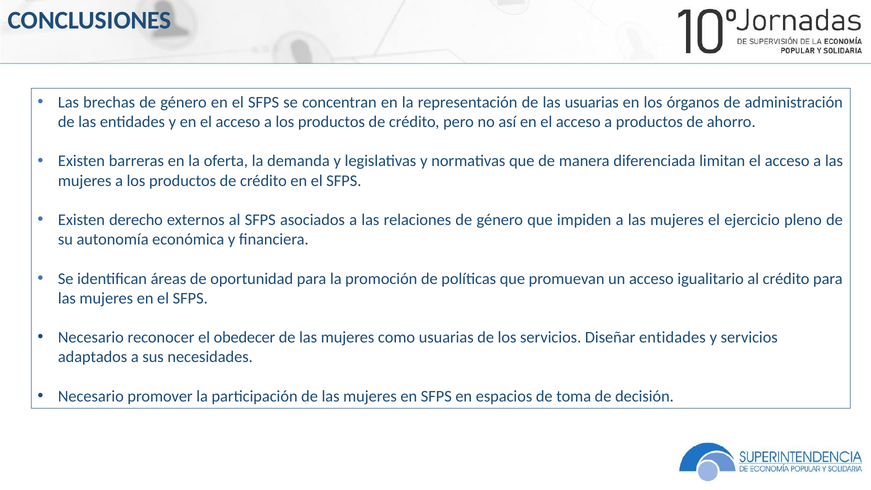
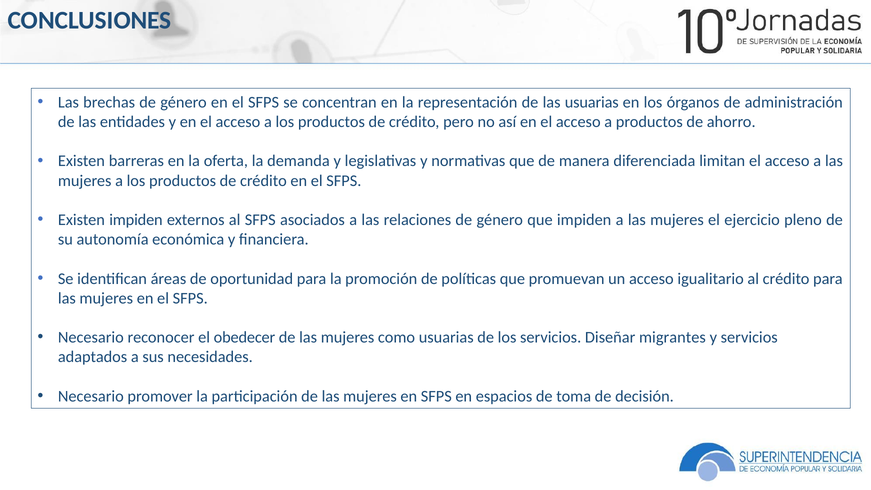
Existen derecho: derecho -> impiden (136, 220)
Diseñar entidades: entidades -> migrantes (672, 337)
